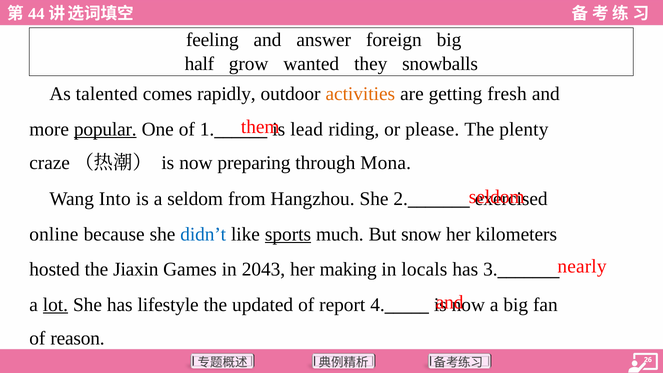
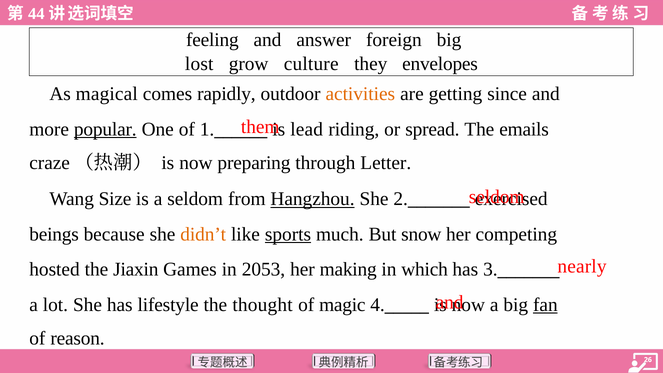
half: half -> lost (199, 64)
wanted: wanted -> culture (311, 64)
snowballs: snowballs -> envelopes (440, 64)
talented: talented -> magical (107, 94)
fresh: fresh -> since (507, 94)
please: please -> spread (432, 129)
plenty: plenty -> emails (524, 129)
Mona: Mona -> Letter (386, 163)
Into: Into -> Size (115, 199)
Hangzhou underline: none -> present (313, 199)
online: online -> beings (54, 234)
didn’t colour: blue -> orange (203, 234)
kilometers: kilometers -> competing (516, 234)
2043: 2043 -> 2053 (263, 269)
locals: locals -> which (425, 269)
lot underline: present -> none (55, 305)
updated: updated -> thought (263, 305)
report: report -> magic (342, 305)
fan underline: none -> present (545, 305)
